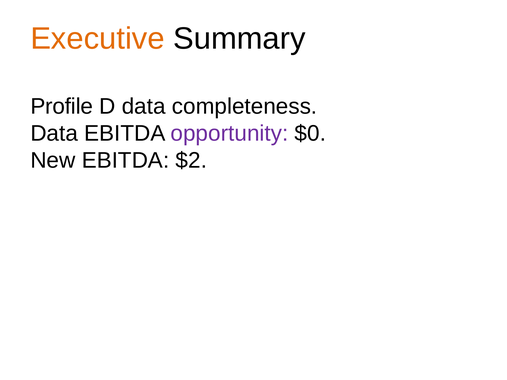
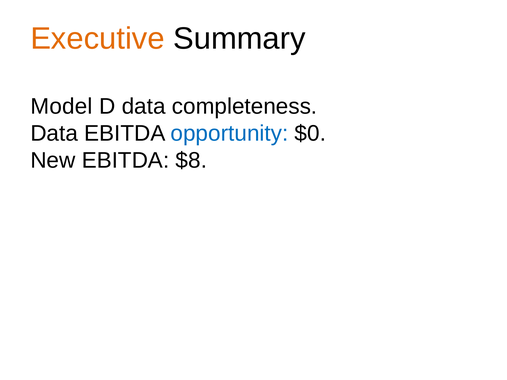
Profile: Profile -> Model (62, 106)
opportunity colour: purple -> blue (229, 133)
$2: $2 -> $8 (191, 160)
